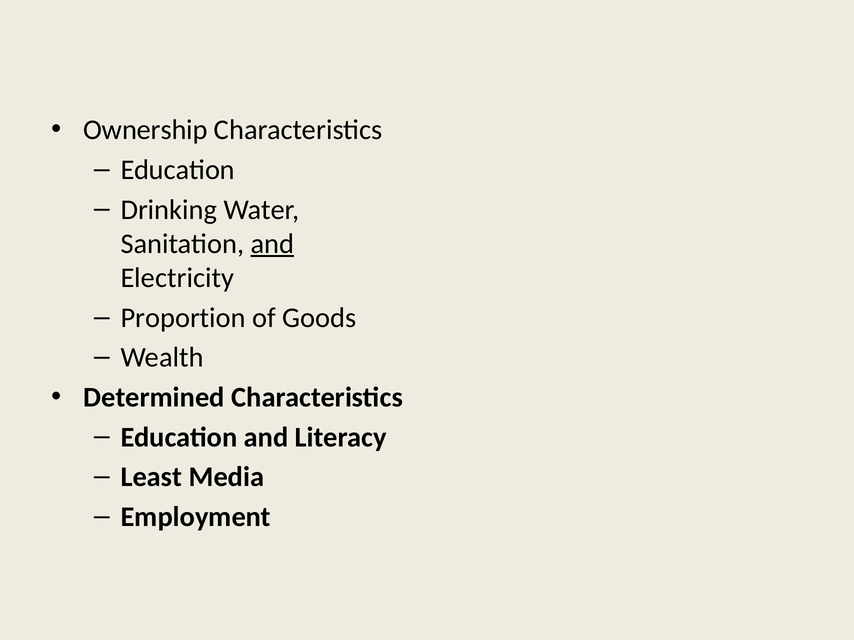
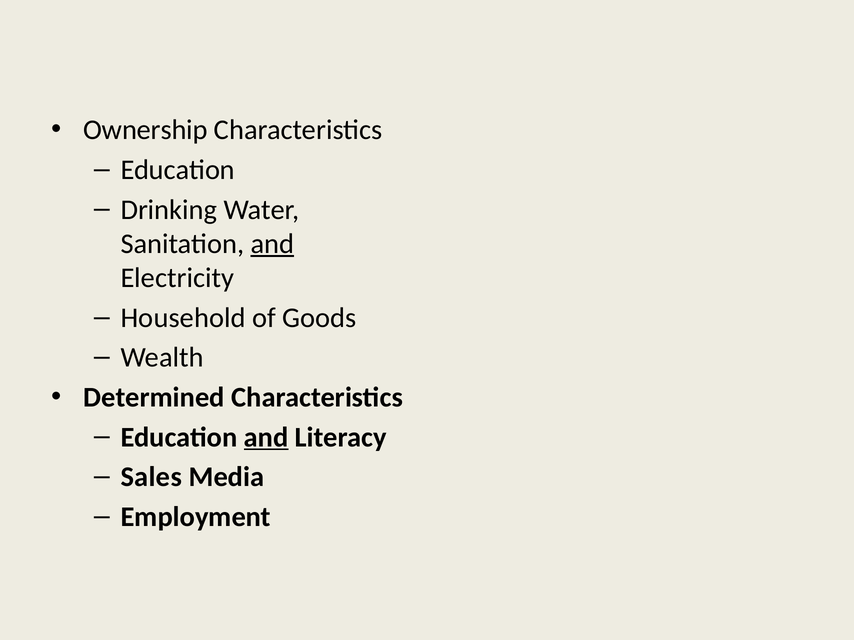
Proportion: Proportion -> Household (183, 318)
and underline: none -> present (266, 437)
Least: Least -> Sales (151, 477)
